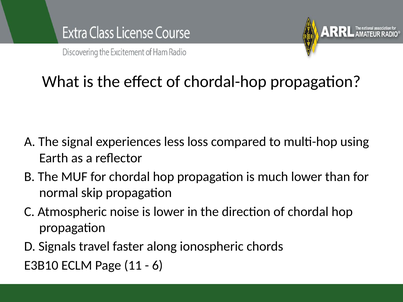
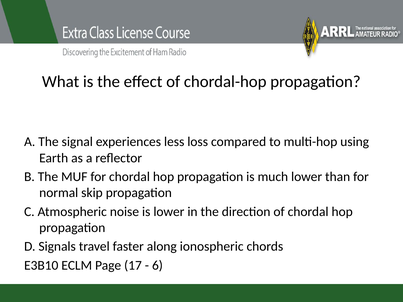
11: 11 -> 17 (133, 266)
